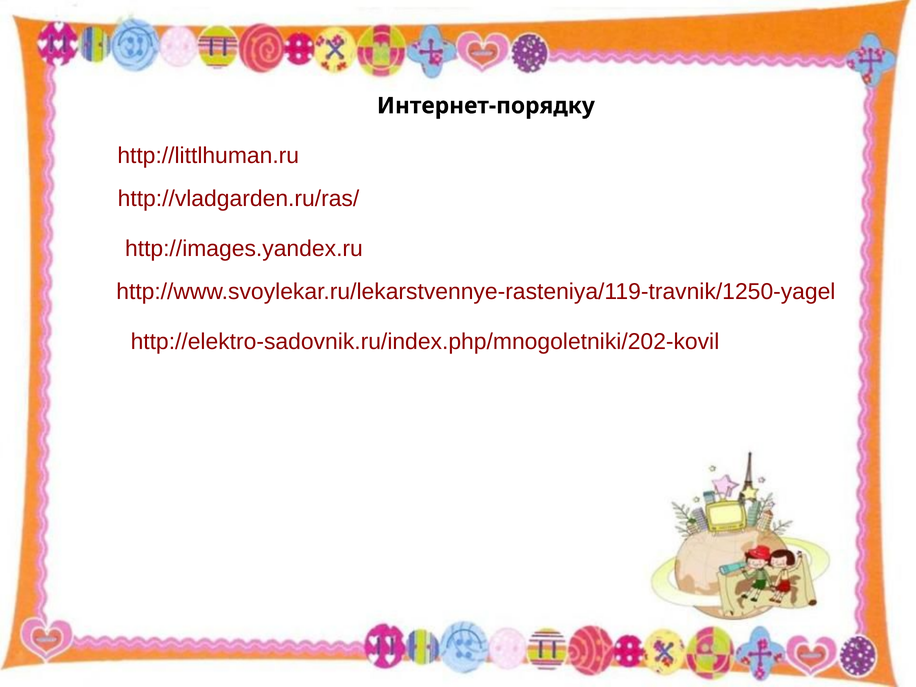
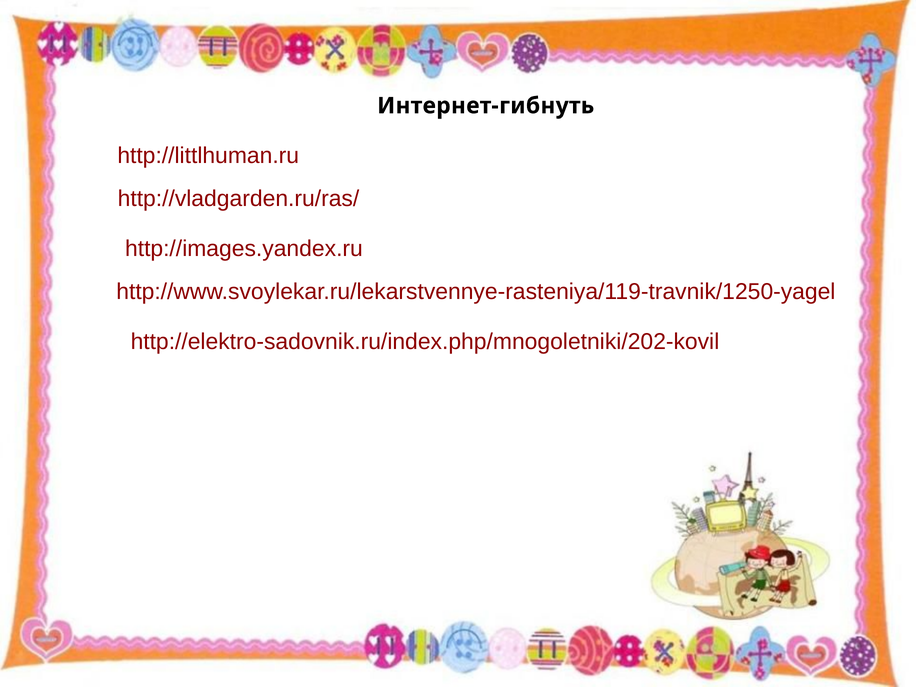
Интернет-порядку: Интернет-порядку -> Интернет-гибнуть (486, 106)
